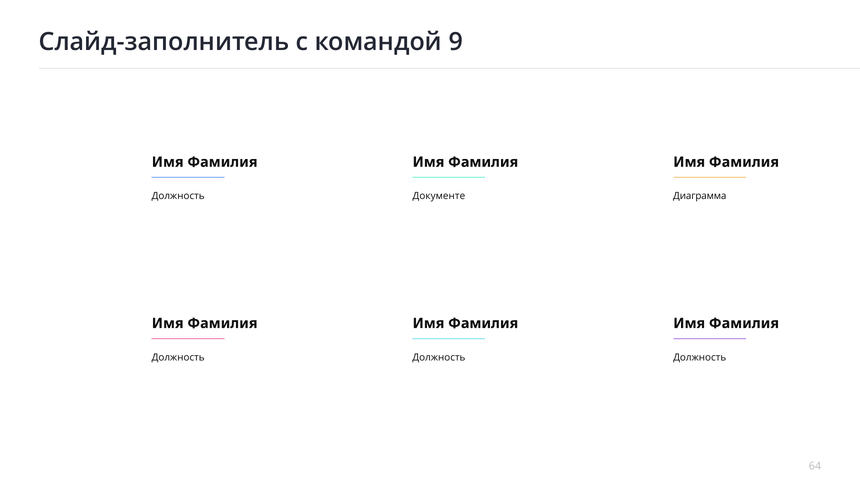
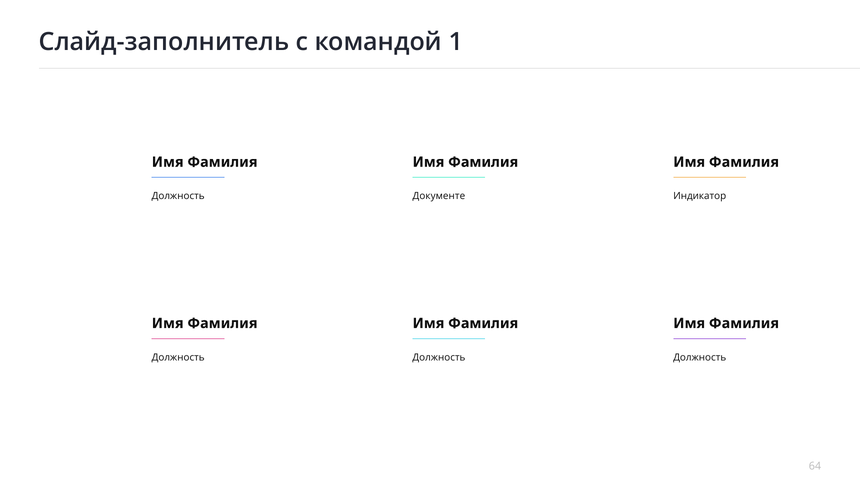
9: 9 -> 1 (456, 42)
Диаграмма: Диаграмма -> Индикатор (700, 196)
